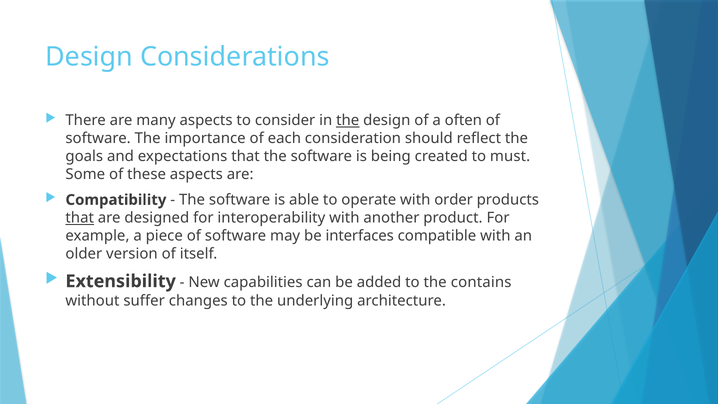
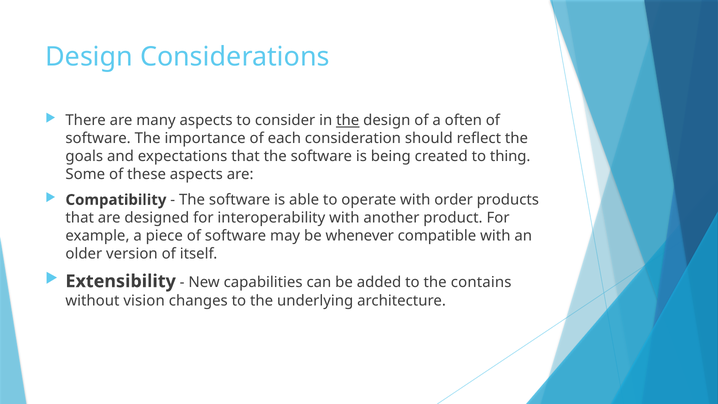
must: must -> thing (510, 156)
that underline: present -> none (80, 218)
interfaces: interfaces -> whenever (360, 236)
suffer: suffer -> vision (144, 301)
